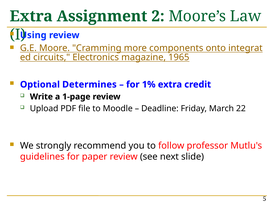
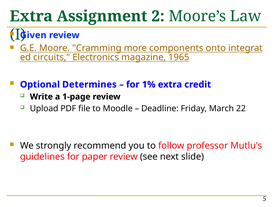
Using: Using -> Given (33, 35)
